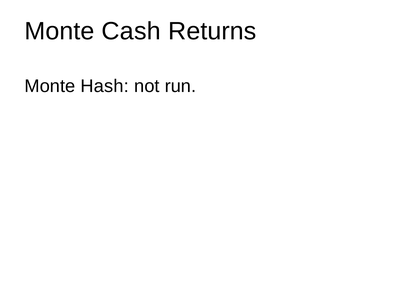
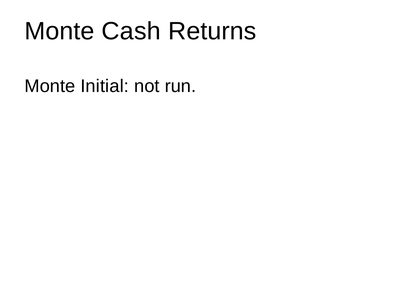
Hash: Hash -> Initial (105, 86)
